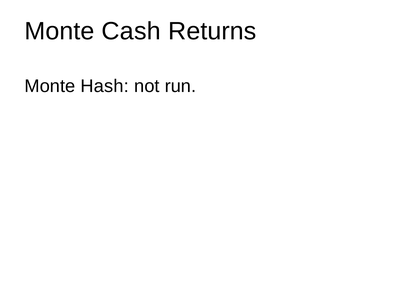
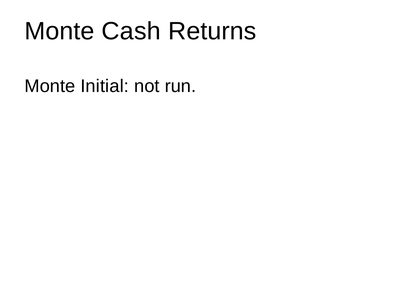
Hash: Hash -> Initial (105, 86)
